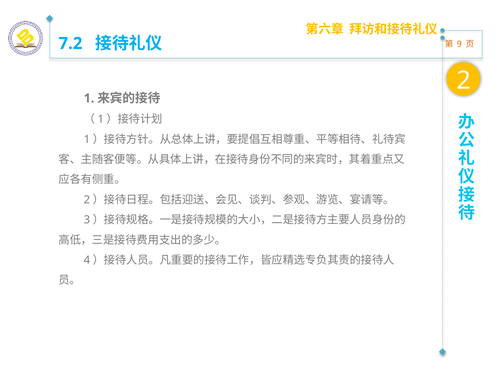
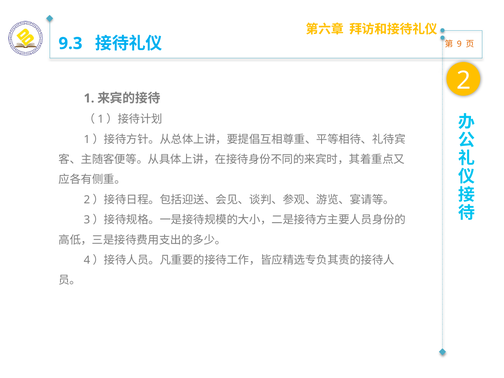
7.2: 7.2 -> 9.3 (70, 43)
